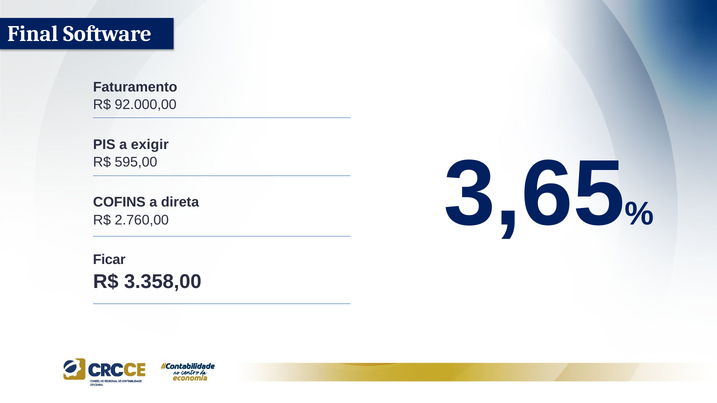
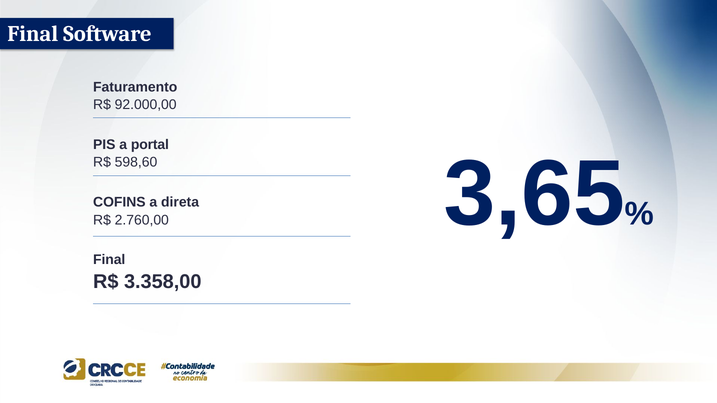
exigir: exigir -> portal (150, 145)
595,00: 595,00 -> 598,60 (136, 162)
Ficar: Ficar -> Final (109, 260)
